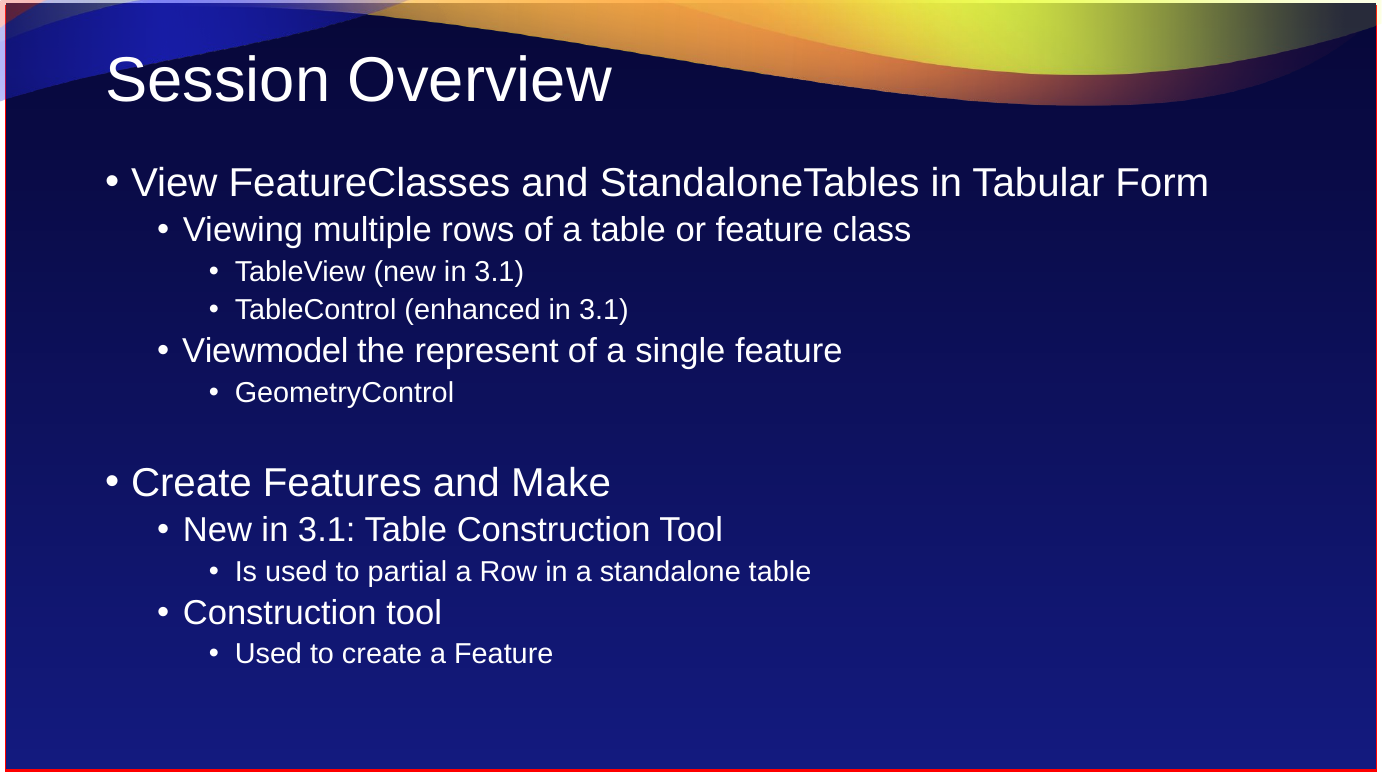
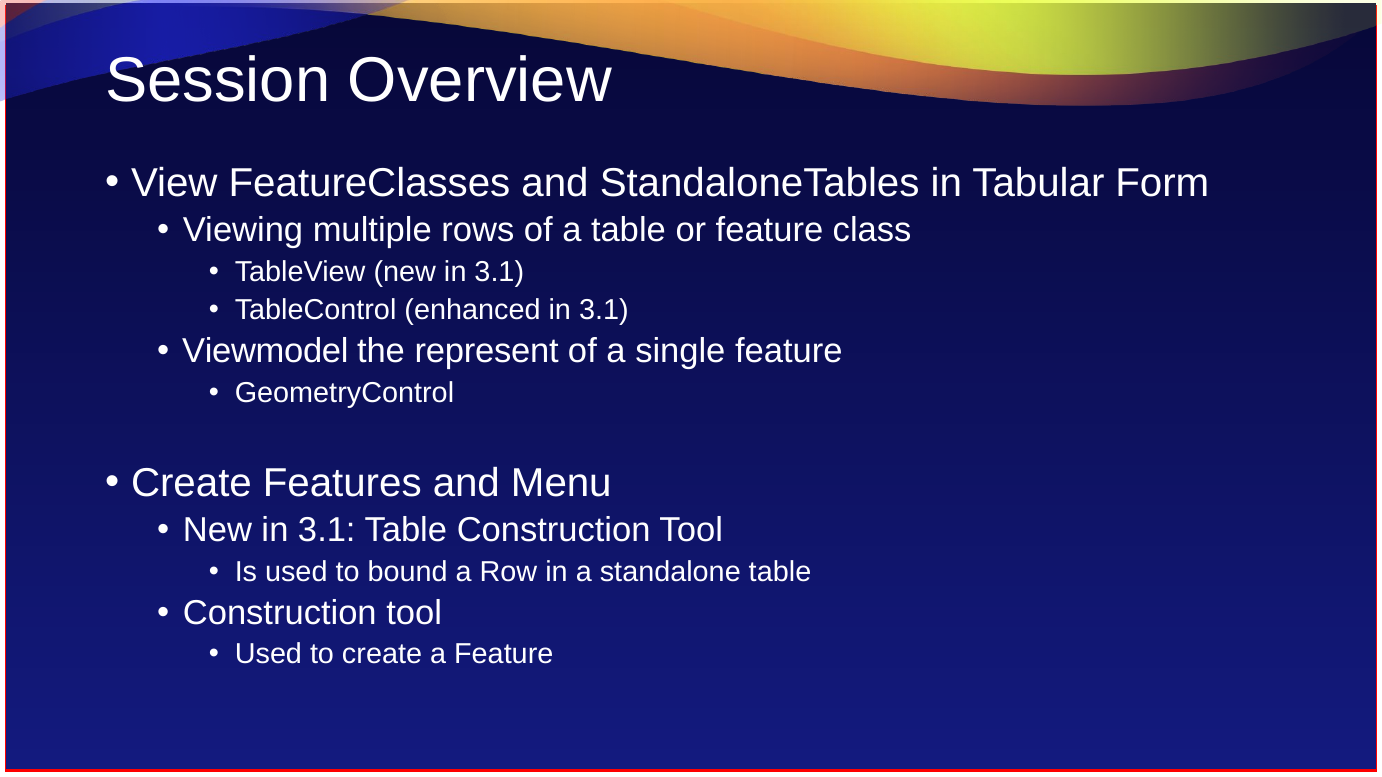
Make: Make -> Menu (561, 483)
partial: partial -> bound (408, 572)
